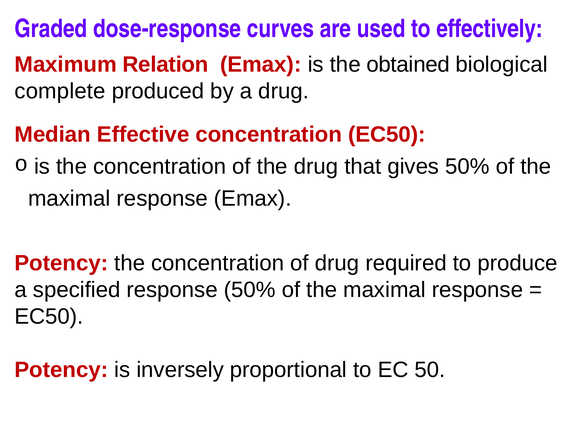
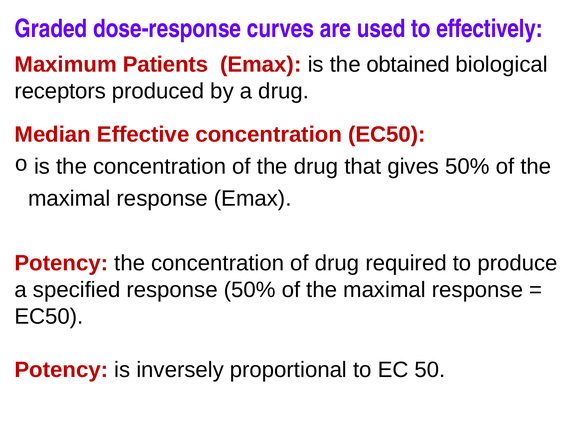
Relation: Relation -> Patients (165, 65)
complete: complete -> receptors (60, 91)
